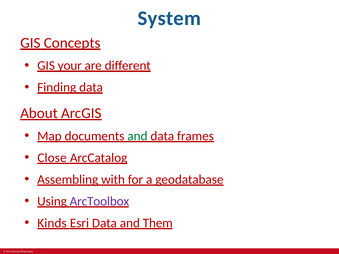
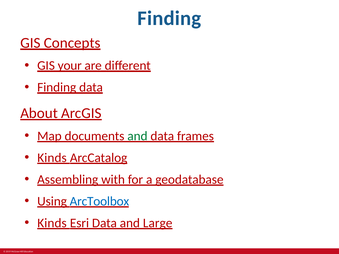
System: System -> Finding (169, 18)
Close: Close -> Kinds (52, 158)
ArcToolbox colour: purple -> blue (99, 201)
Them: Them -> Large (158, 223)
